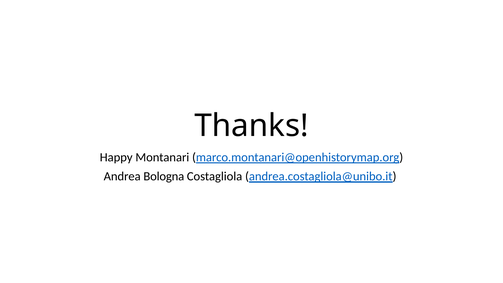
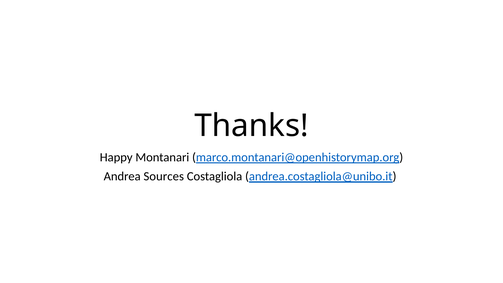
Bologna: Bologna -> Sources (164, 176)
